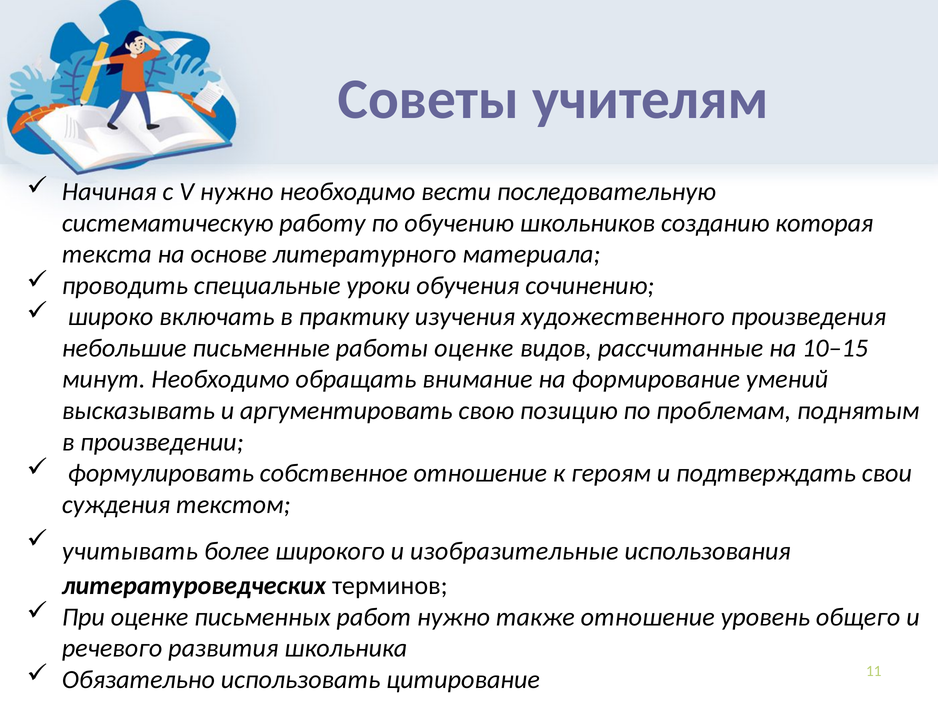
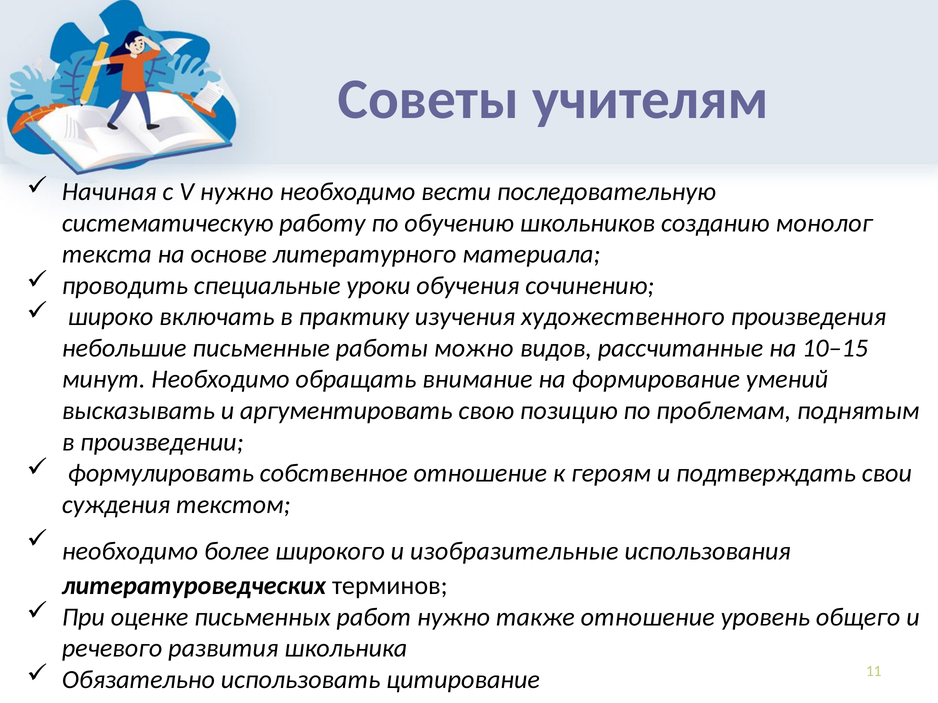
которая: которая -> монолог (824, 223)
работы оценке: оценке -> можно (474, 348)
учитывать: учитывать -> необходимо (130, 552)
